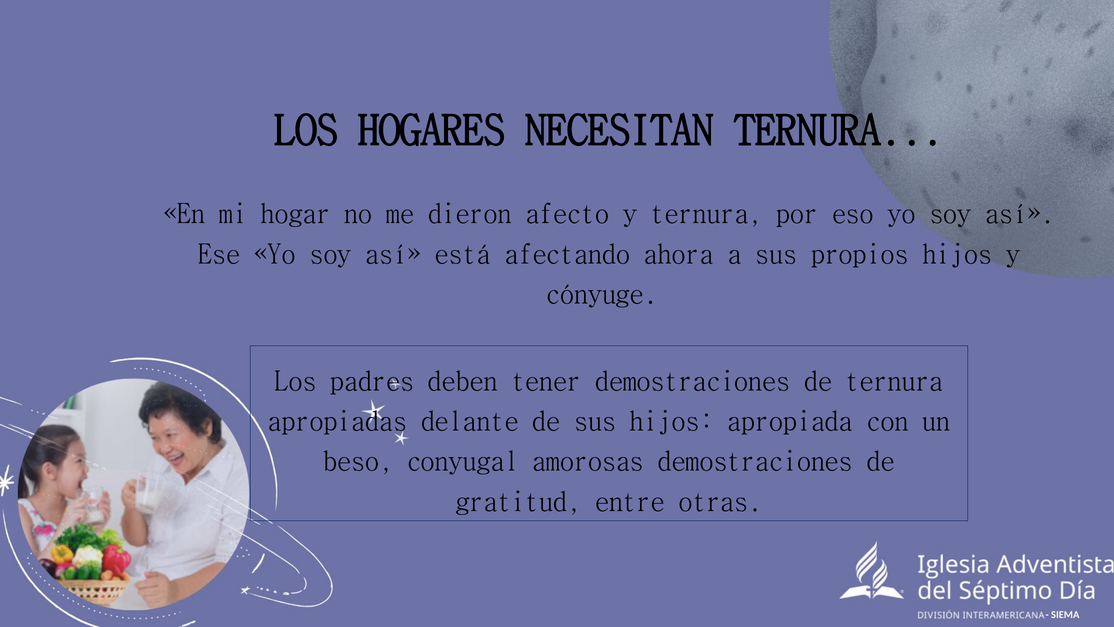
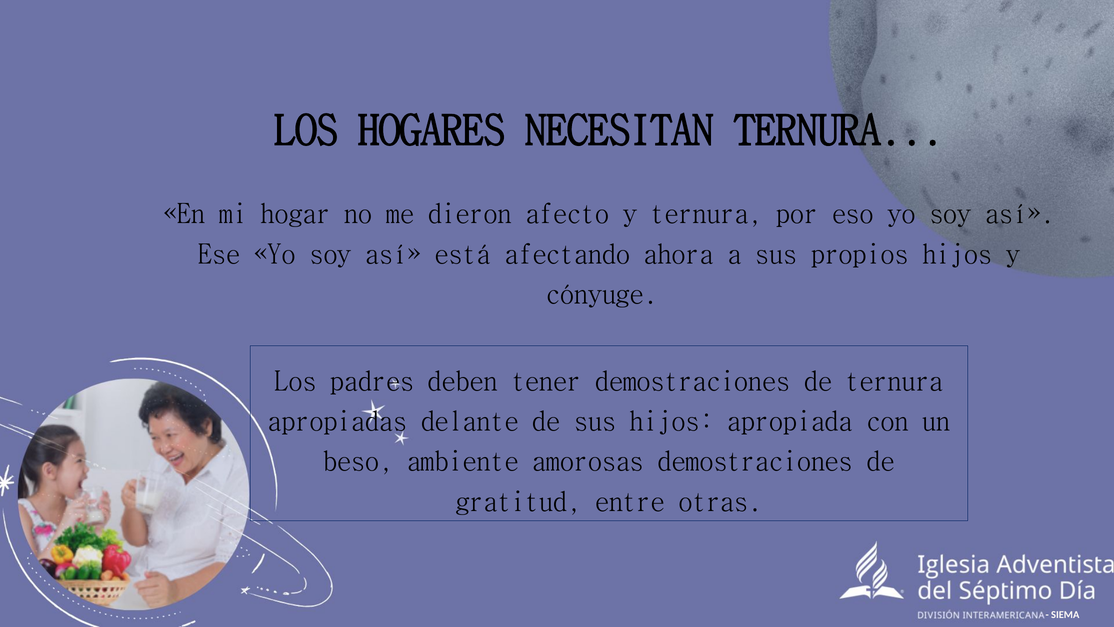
conyugal: conyugal -> ambiente (463, 461)
